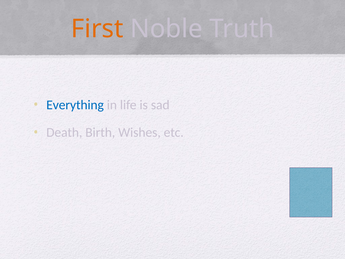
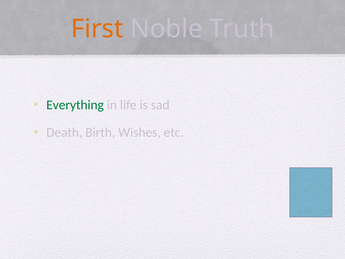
Everything colour: blue -> green (75, 105)
